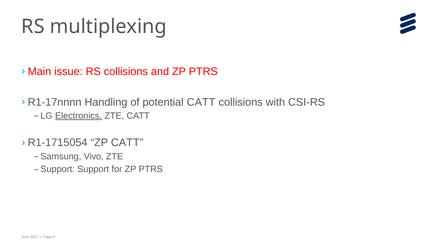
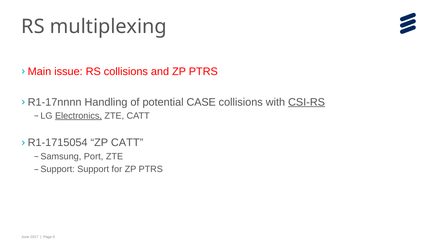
potential CATT: CATT -> CASE (201, 102)
CSI-RS underline: none -> present (307, 102)
Vivo: Vivo -> Port (94, 156)
